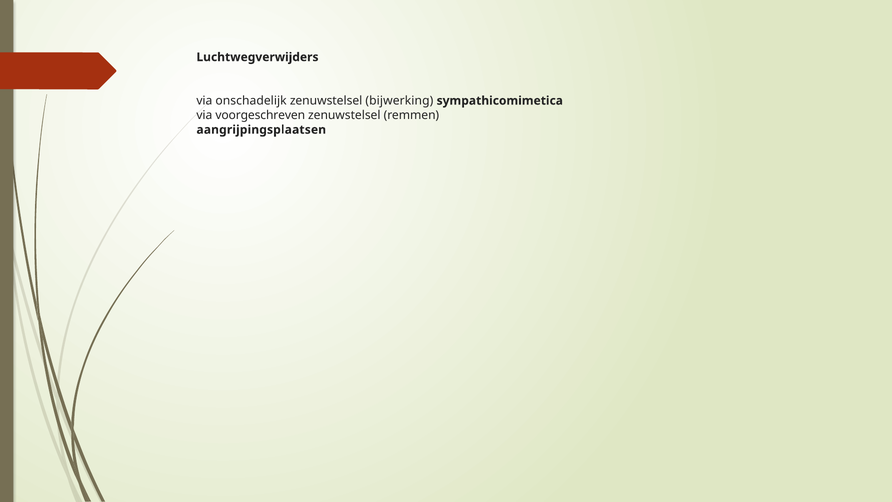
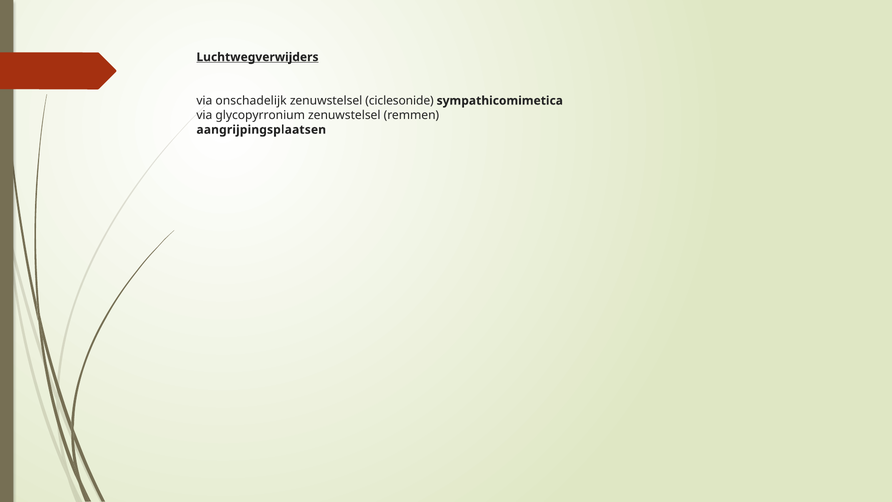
Luchtwegverwijders underline: none -> present (257, 57)
bijwerking: bijwerking -> ciclesonide (400, 101)
voorgeschreven: voorgeschreven -> glycopyrronium (260, 115)
